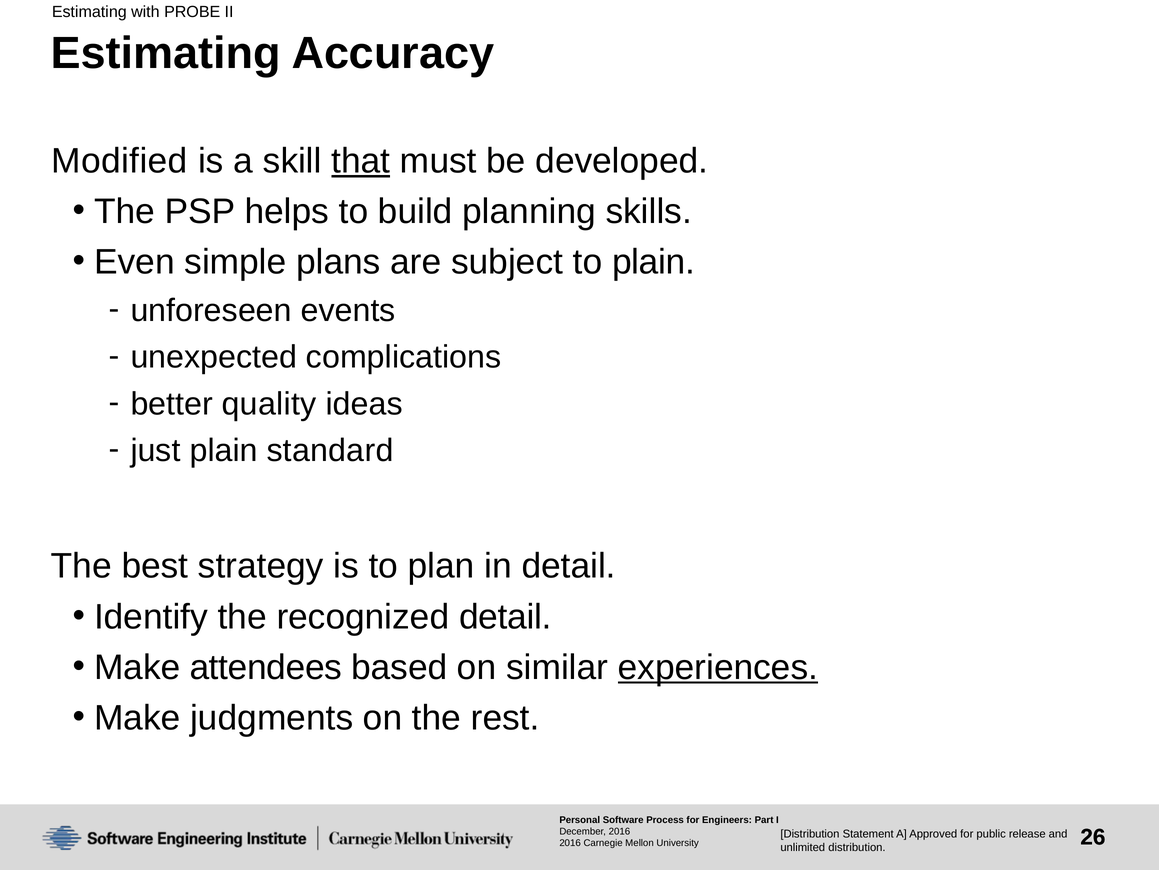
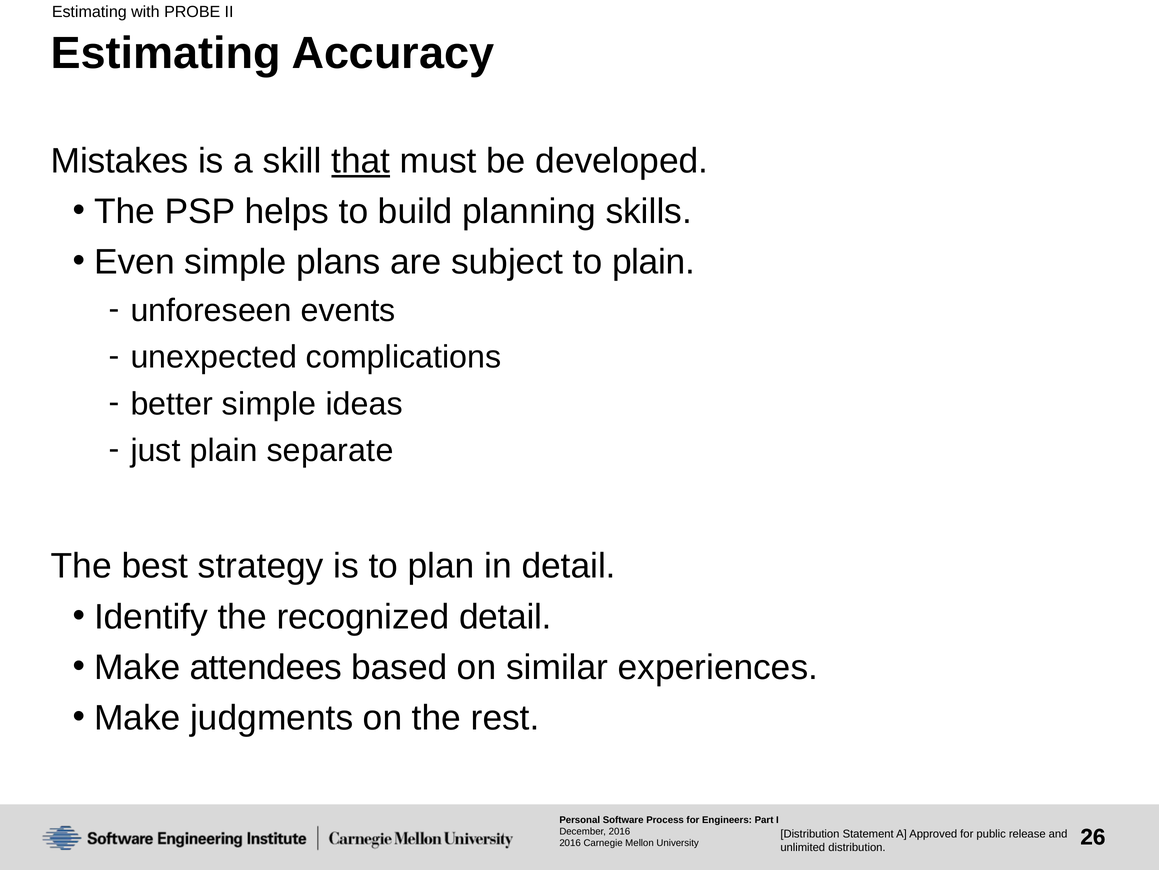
Modified: Modified -> Mistakes (120, 161)
better quality: quality -> simple (269, 404)
standard: standard -> separate (330, 450)
experiences underline: present -> none (718, 667)
